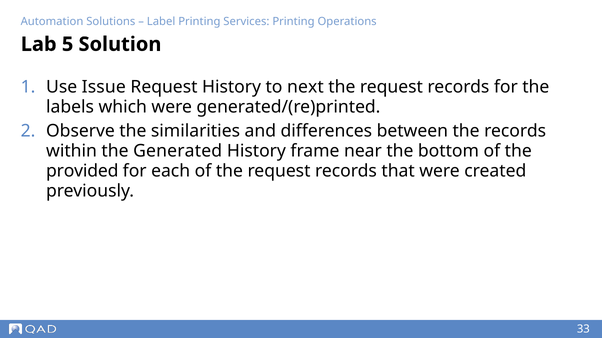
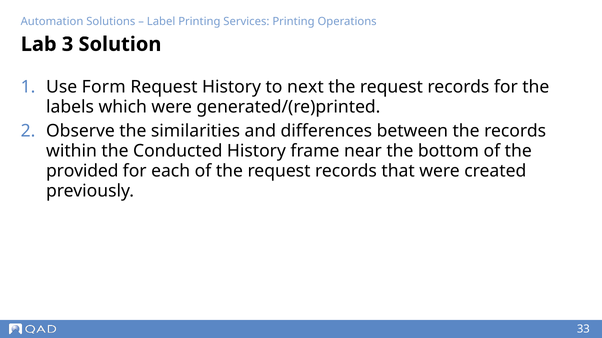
5: 5 -> 3 (68, 44)
Issue: Issue -> Form (104, 87)
Generated: Generated -> Conducted (178, 151)
